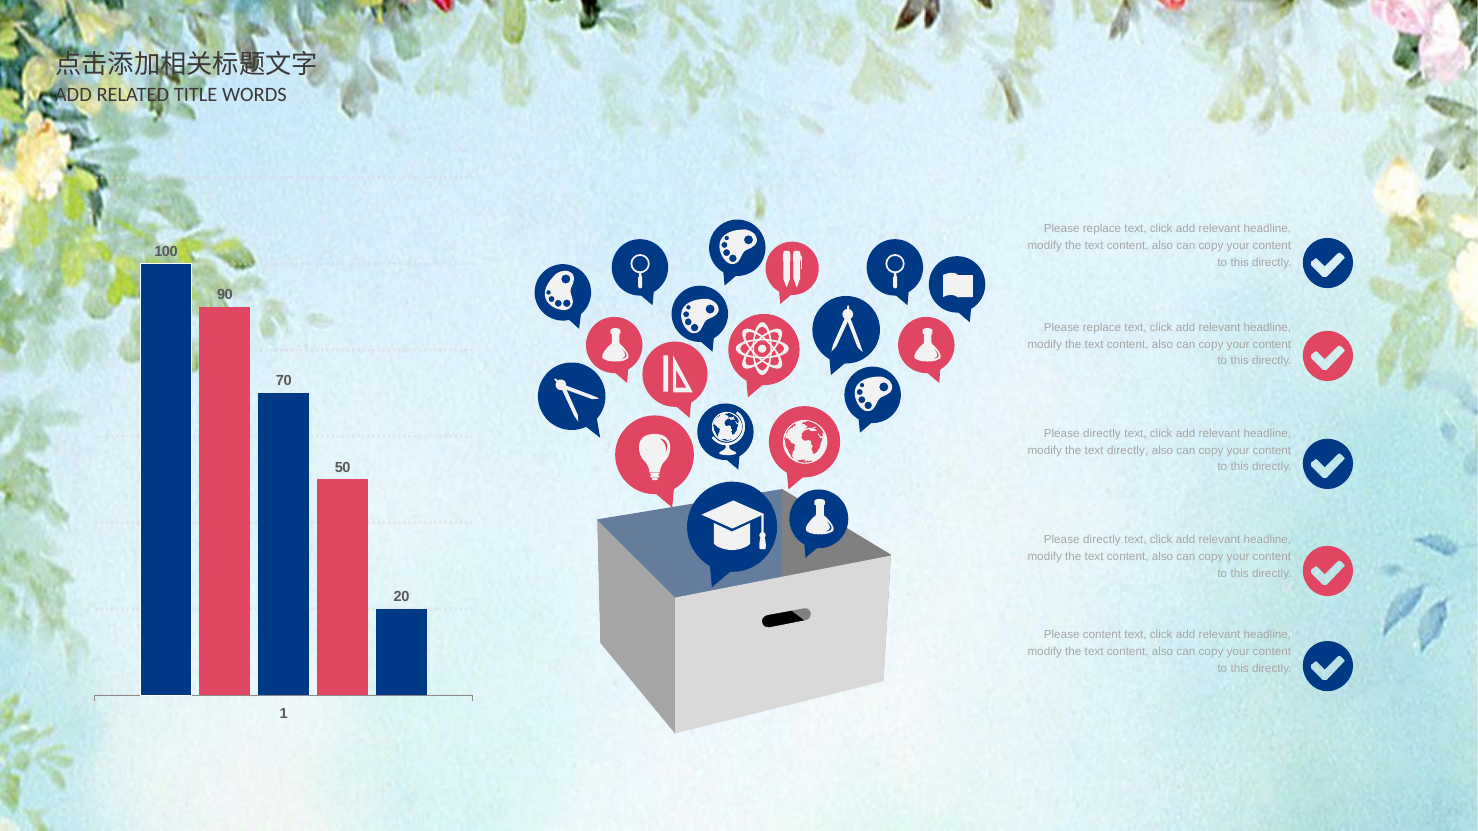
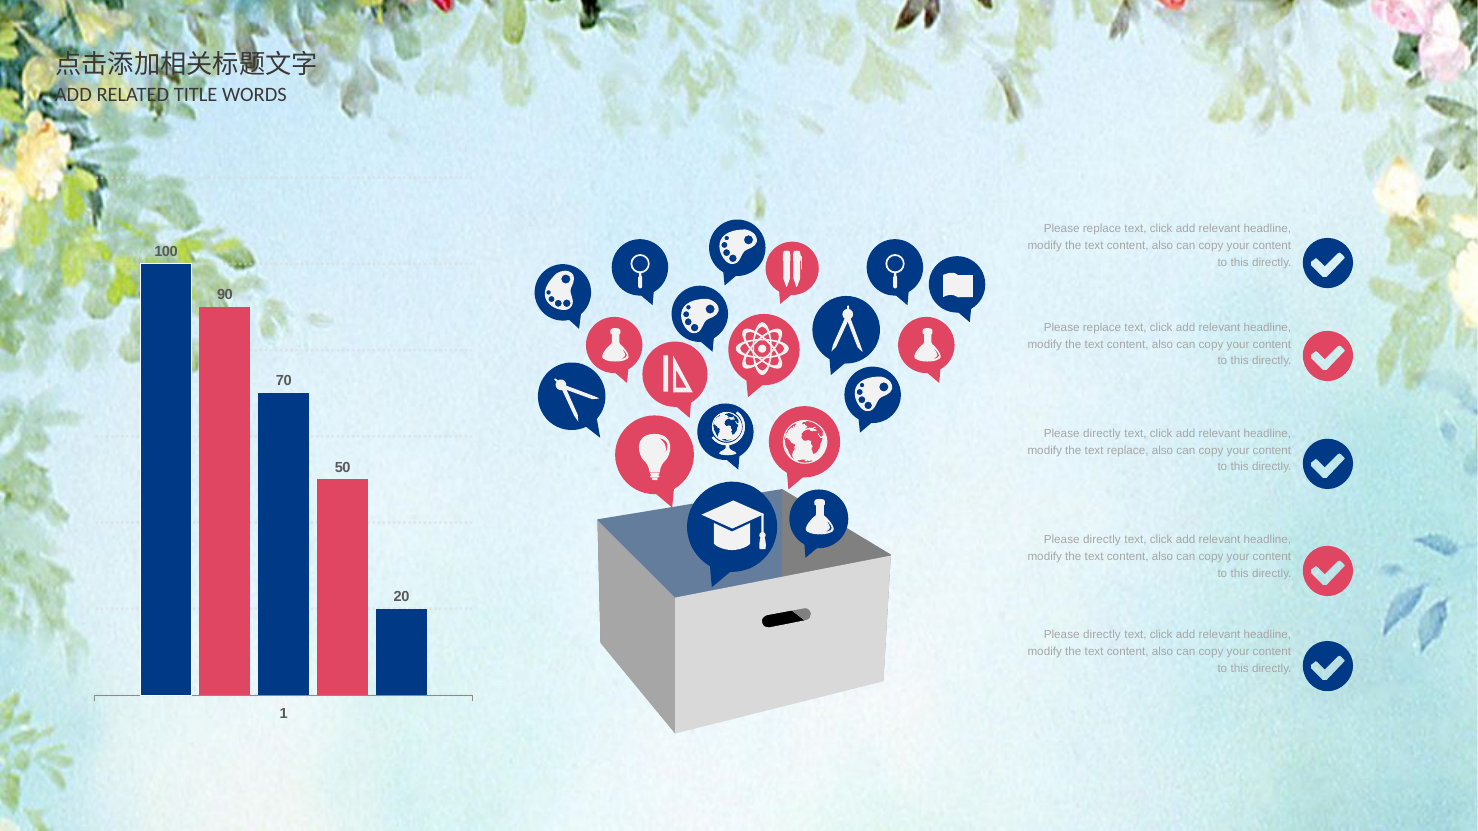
text directly: directly -> replace (1128, 450)
content: content -> directly (1102, 635)
